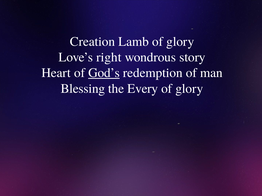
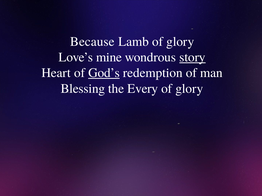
Creation: Creation -> Because (92, 42)
right: right -> mine (109, 57)
story underline: none -> present (192, 57)
